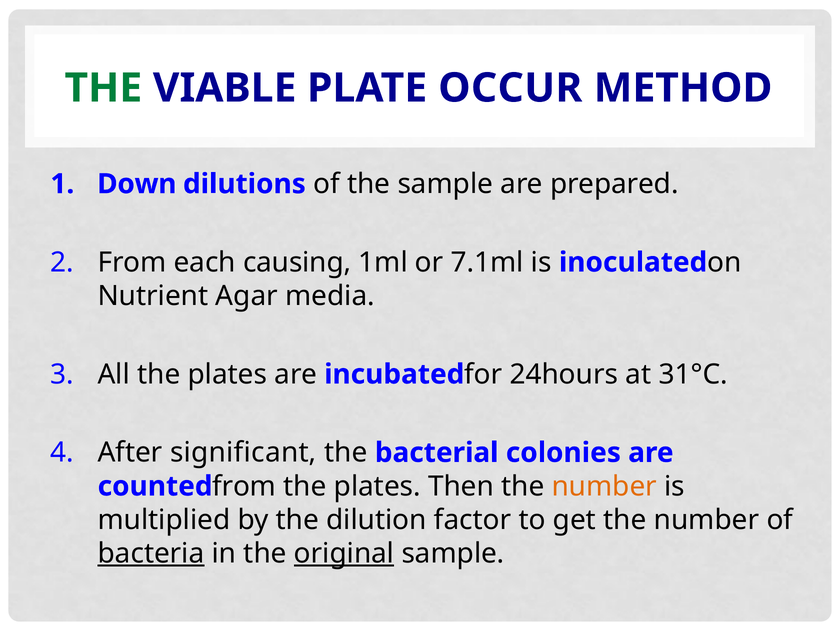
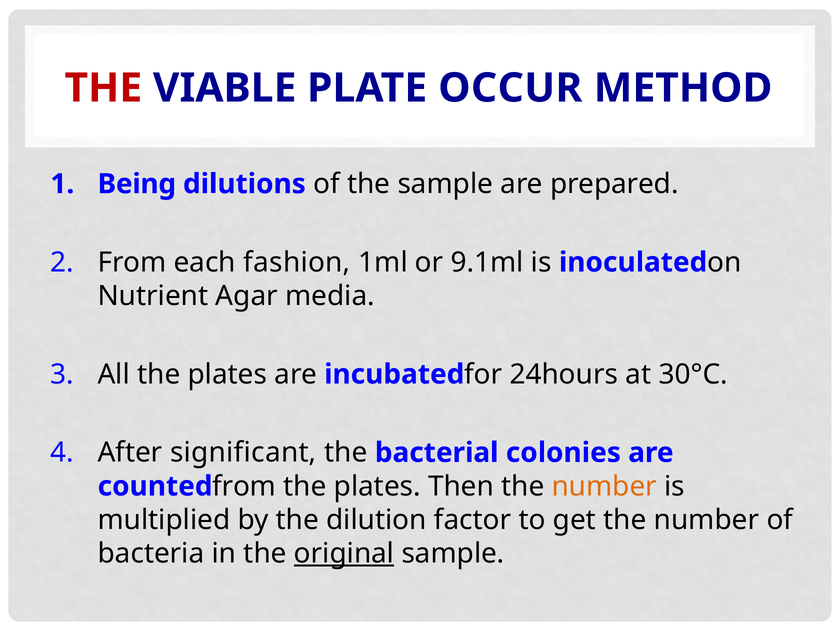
THE colour: green -> red (103, 88)
Down: Down -> Being (137, 184)
causing: causing -> fashion (297, 262)
7.1ml: 7.1ml -> 9.1ml (487, 262)
31°C: 31°C -> 30°C (693, 374)
bacteria underline: present -> none (151, 553)
